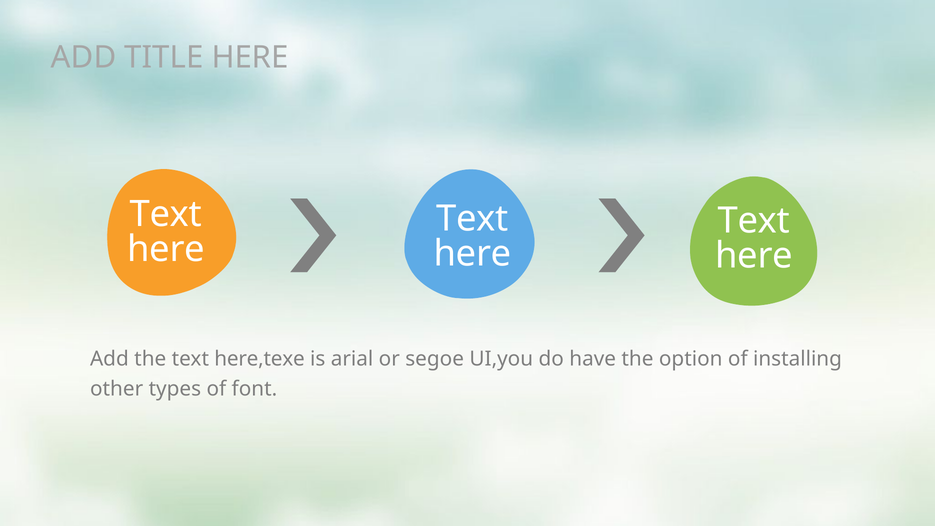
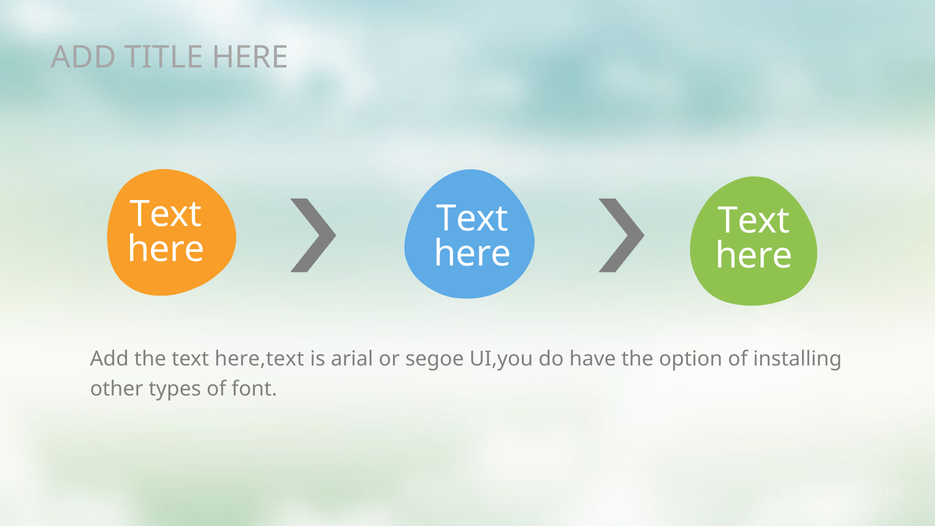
here,texe: here,texe -> here,text (259, 359)
